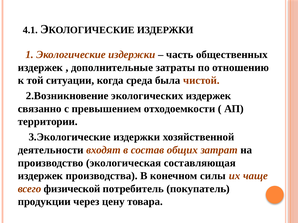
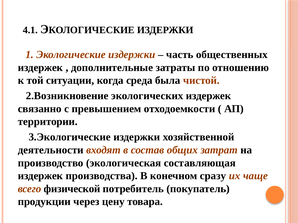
силы: силы -> сразу (213, 176)
